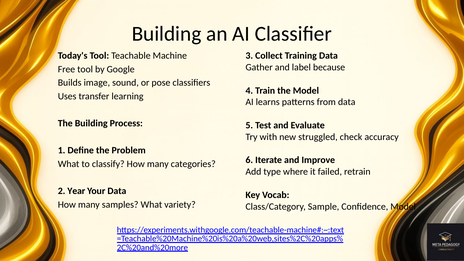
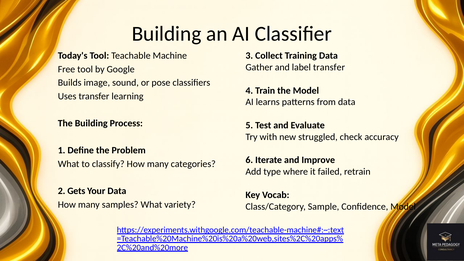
label because: because -> transfer (329, 67)
Year: Year -> Gets (76, 191)
